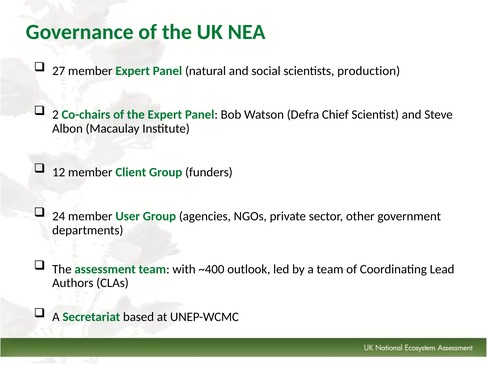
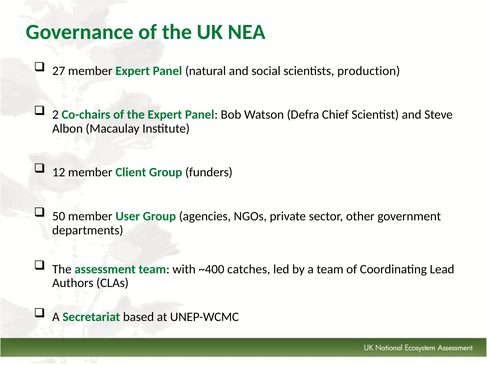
24: 24 -> 50 (59, 216)
outlook: outlook -> catches (249, 269)
